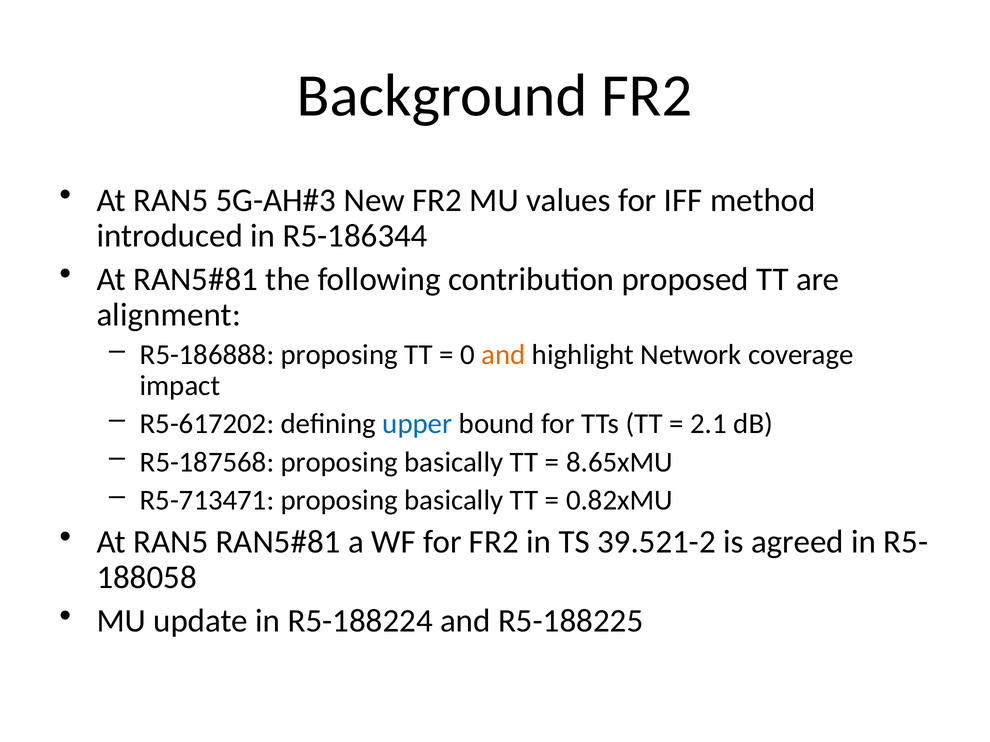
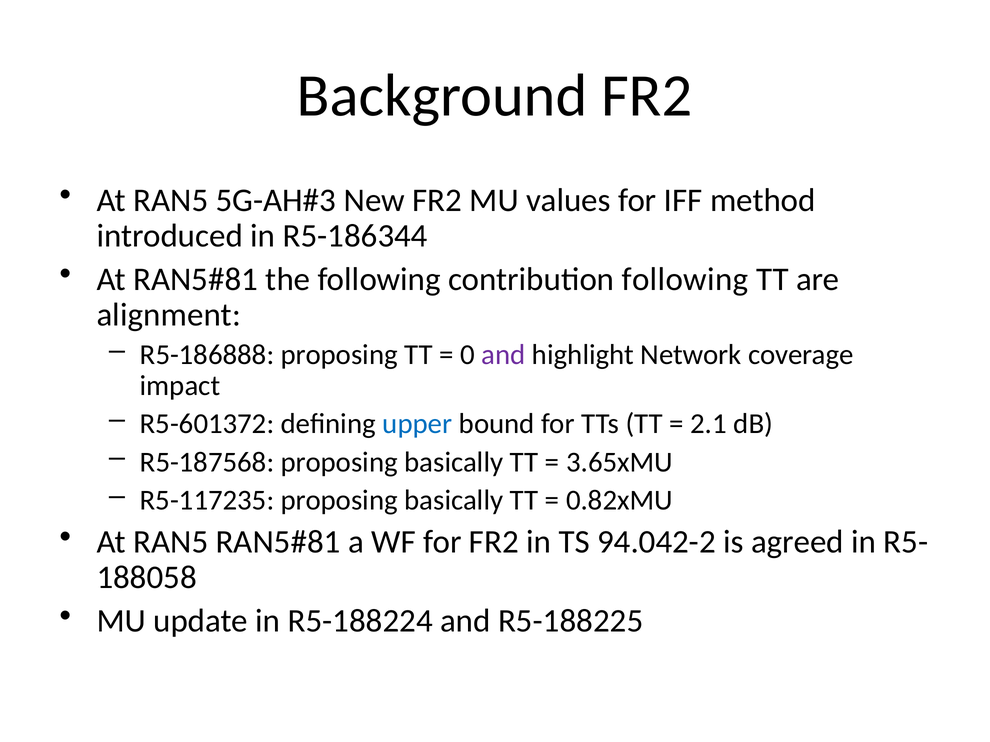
contribution proposed: proposed -> following (685, 279)
and colour: orange -> purple (503, 355)
R5-617202: R5-617202 -> R5-601372 (207, 424)
8.65xMU: 8.65xMU -> 3.65xMU (620, 462)
R5-713471: R5-713471 -> R5-117235 (207, 500)
39.521-2: 39.521-2 -> 94.042-2 (656, 542)
